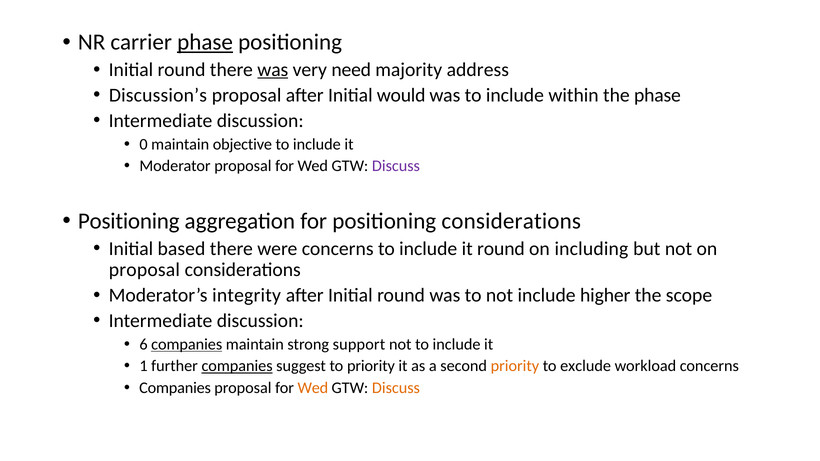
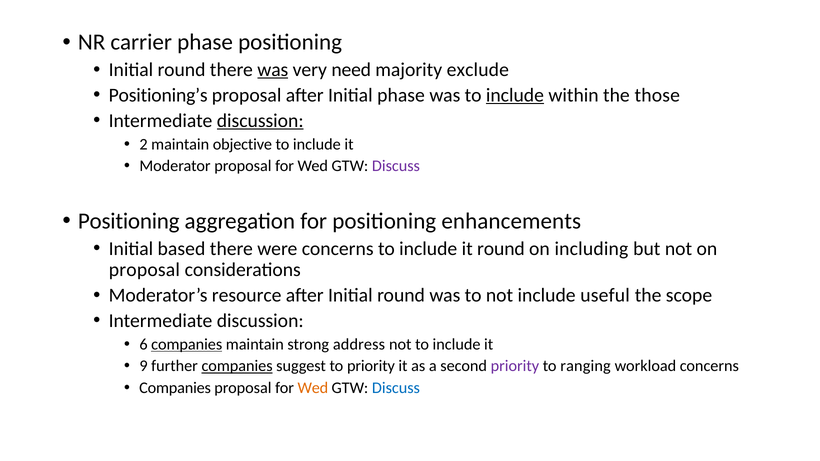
phase underline: present -> none (205, 42)
address: address -> exclude (478, 70)
Discussion’s: Discussion’s -> Positioning’s (158, 95)
Initial would: would -> phase (401, 95)
include underline: none -> present (515, 95)
the phase: phase -> those (657, 95)
discussion underline: none -> present (260, 121)
0: 0 -> 2 (143, 144)
positioning considerations: considerations -> enhancements (511, 221)
integrity: integrity -> resource (247, 295)
higher: higher -> useful (605, 295)
support: support -> address (359, 344)
1: 1 -> 9 (143, 366)
priority colour: orange -> purple (515, 366)
exclude: exclude -> ranging (586, 366)
Discuss colour: orange -> blue (396, 388)
